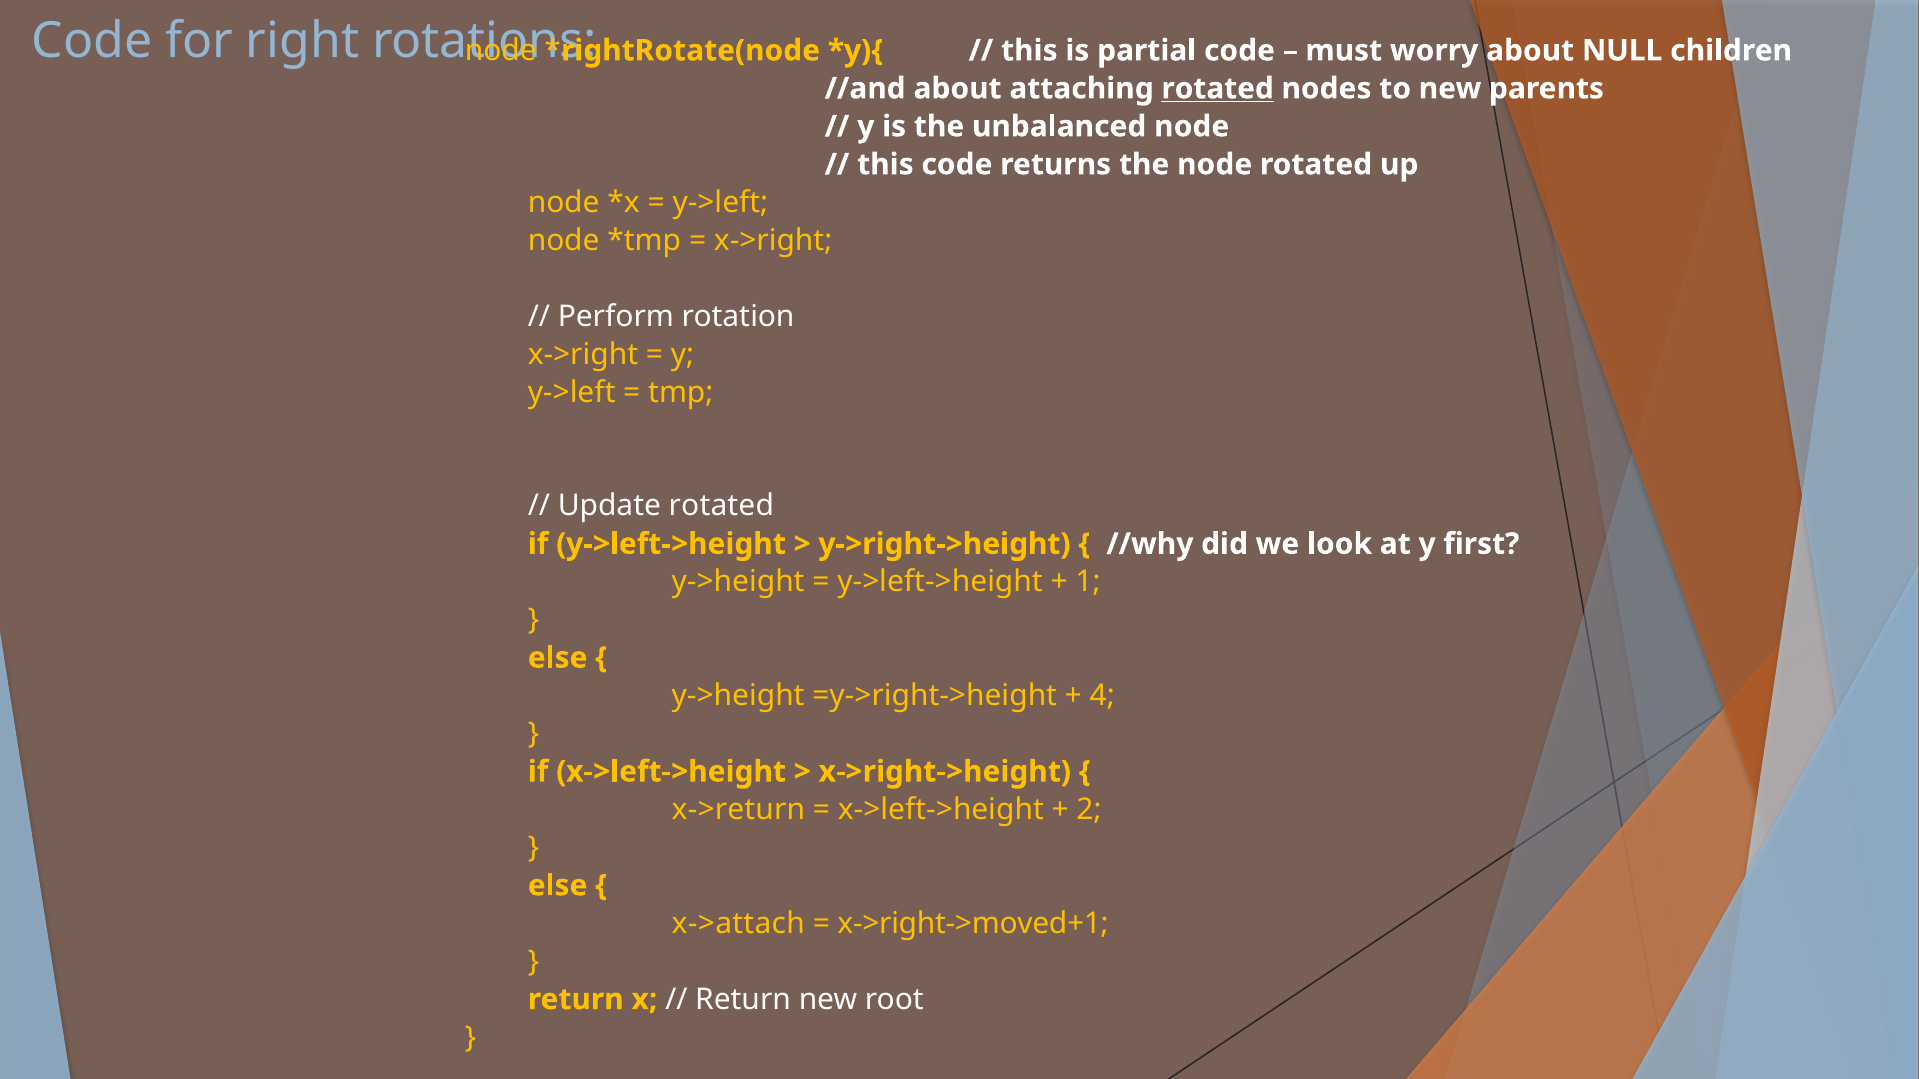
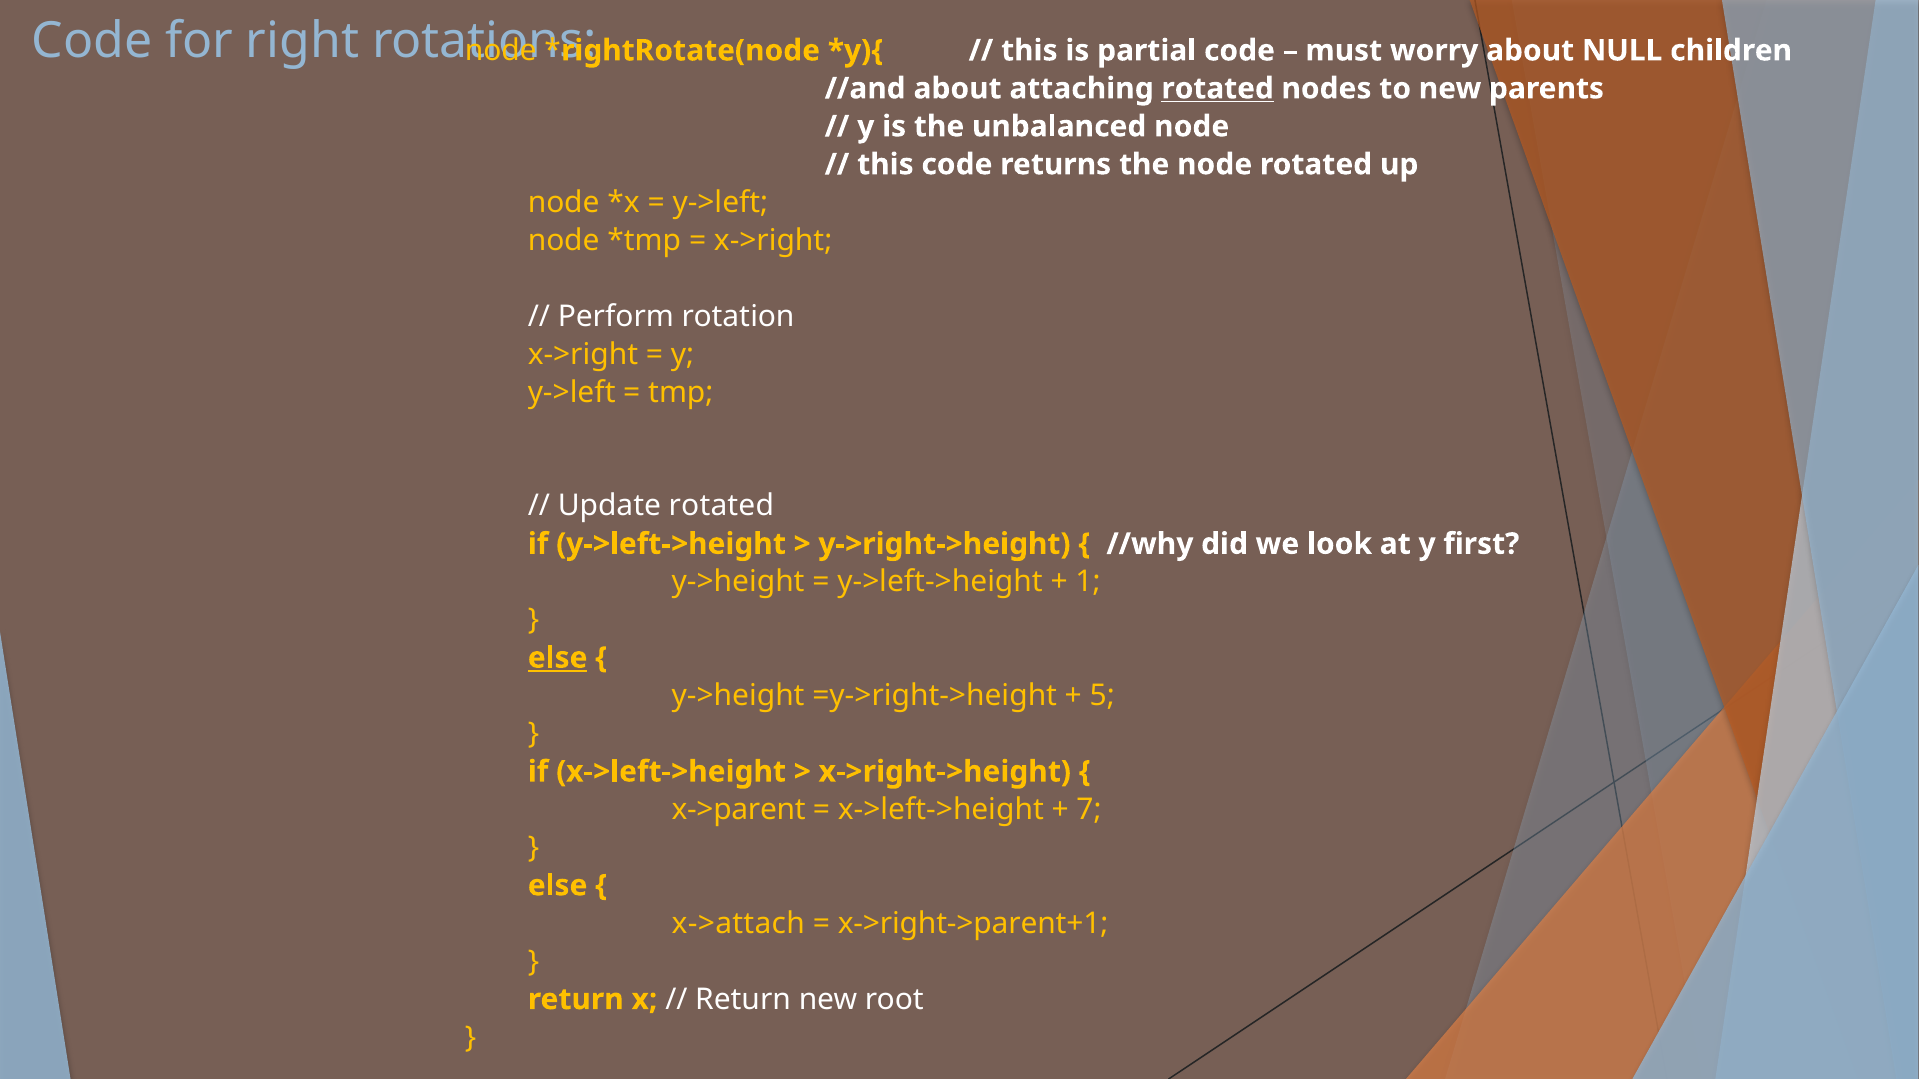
else underline: none -> present (558, 658)
4: 4 -> 5 (1102, 696)
x->return: x->return -> x->parent (739, 810)
2: 2 -> 7 (1089, 810)
x->right->moved+1: x->right->moved+1 -> x->right->parent+1 (973, 924)
